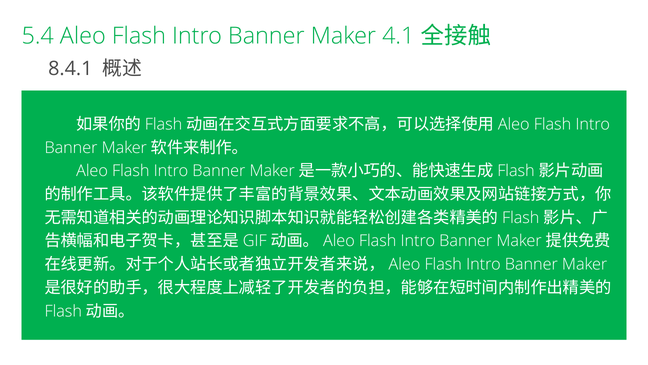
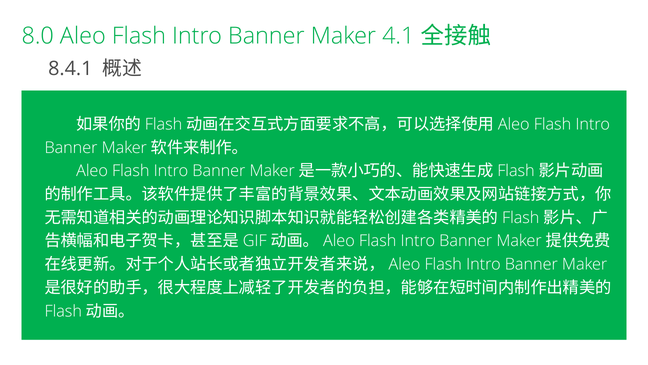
5.4: 5.4 -> 8.0 (38, 36)
